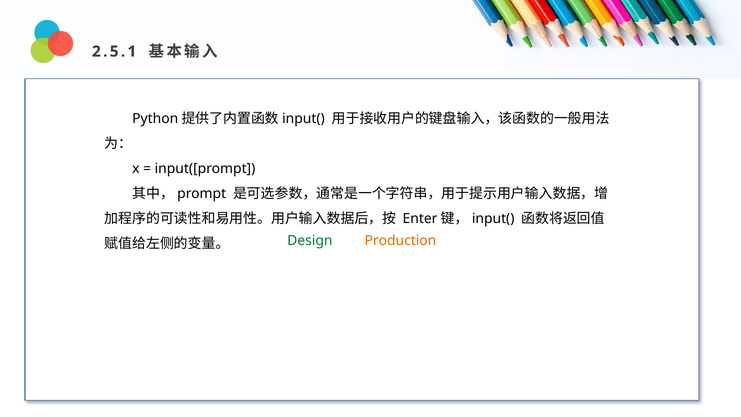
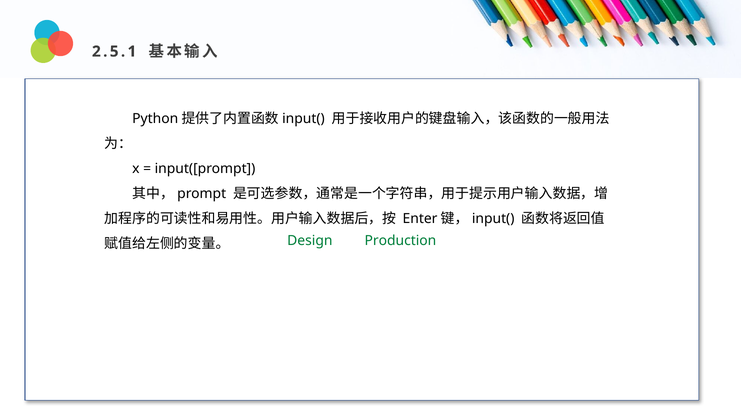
Production colour: orange -> green (400, 240)
